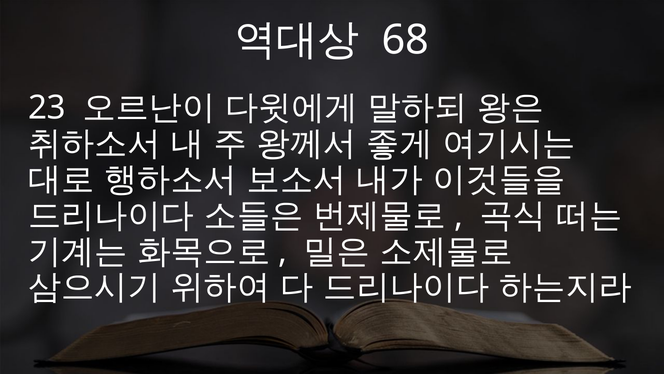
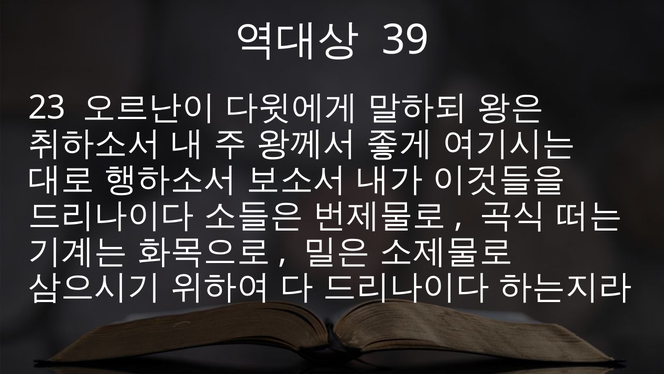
68: 68 -> 39 (405, 40)
